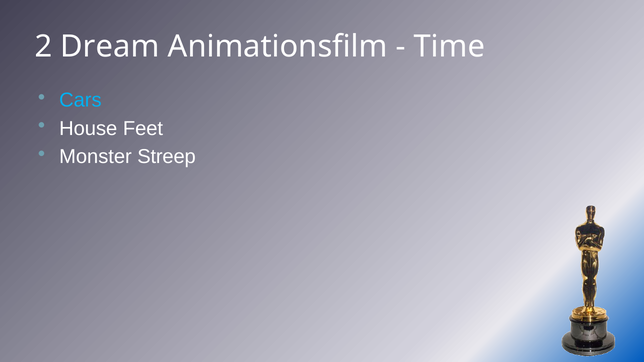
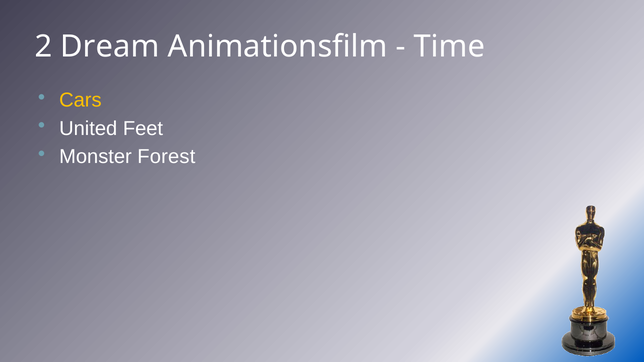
Cars colour: light blue -> yellow (80, 100)
House: House -> United (88, 129)
Streep: Streep -> Forest (166, 157)
